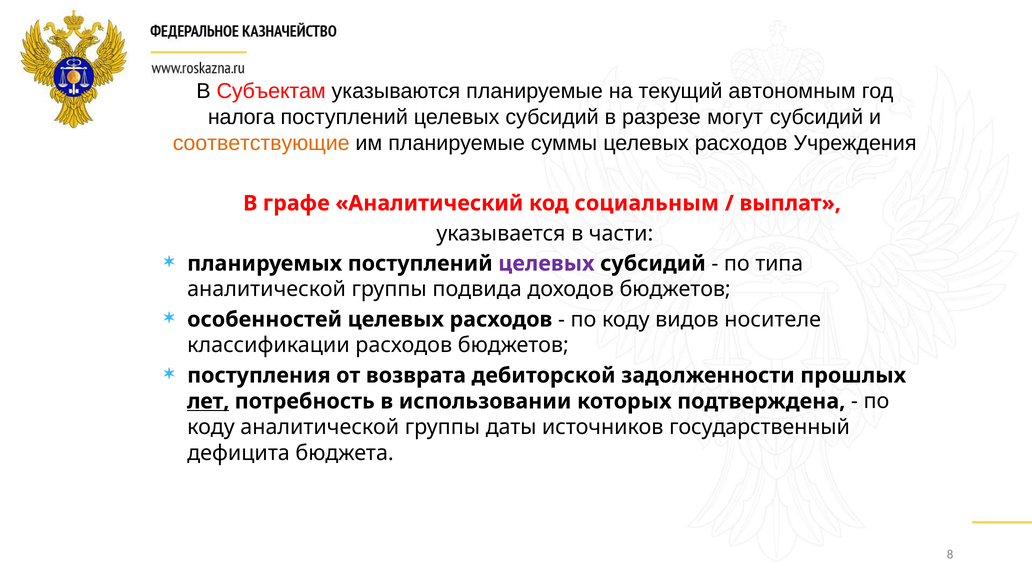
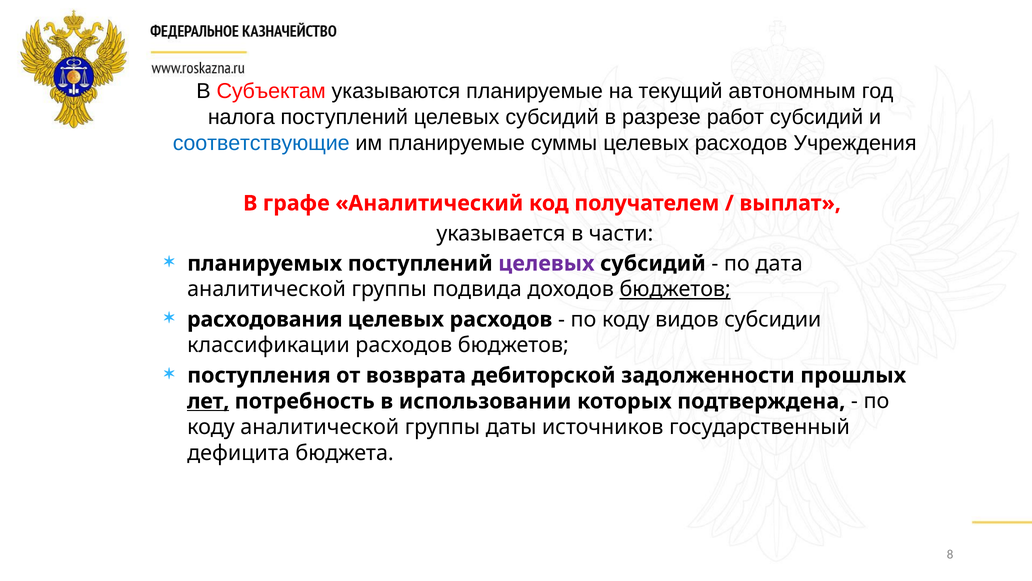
могут: могут -> работ (735, 117)
соответствующие colour: orange -> blue (261, 143)
социальным: социальным -> получателем (647, 203)
типа: типа -> дата (779, 263)
бюджетов underline: none -> present (675, 289)
особенностей: особенностей -> расходования (265, 319)
носителе: носителе -> субсидии (773, 319)
